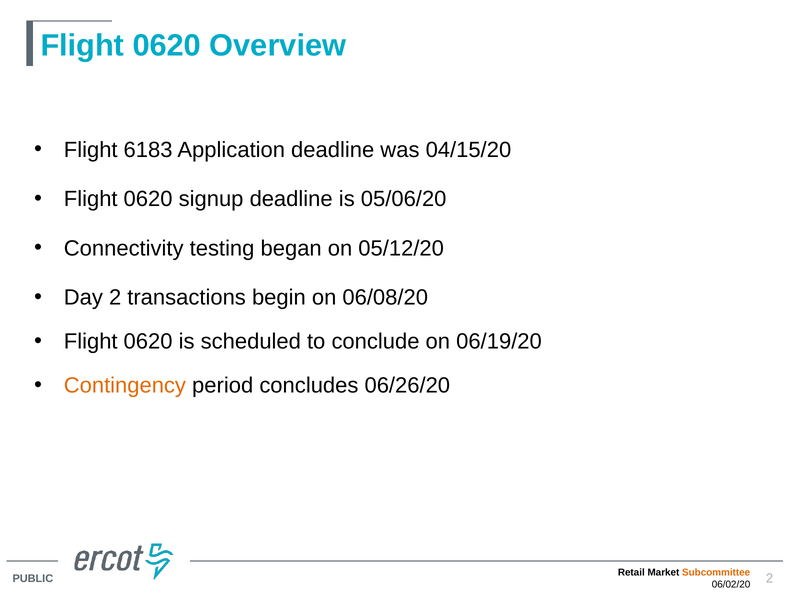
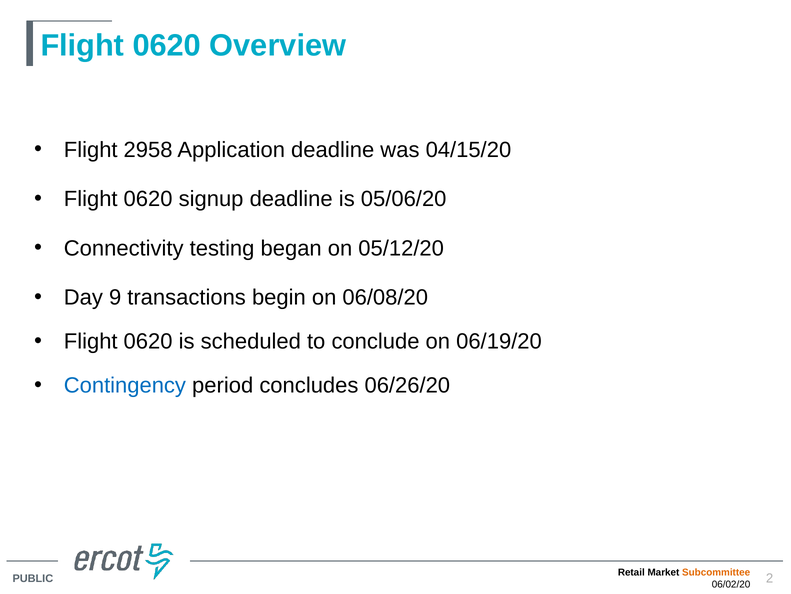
6183: 6183 -> 2958 (148, 150)
Day 2: 2 -> 9 (115, 297)
Contingency colour: orange -> blue (125, 385)
